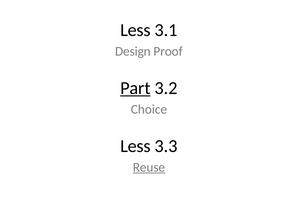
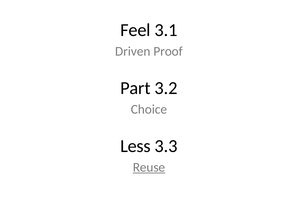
Less: Less -> Feel (135, 30)
Design: Design -> Driven (133, 51)
Part underline: present -> none (135, 88)
